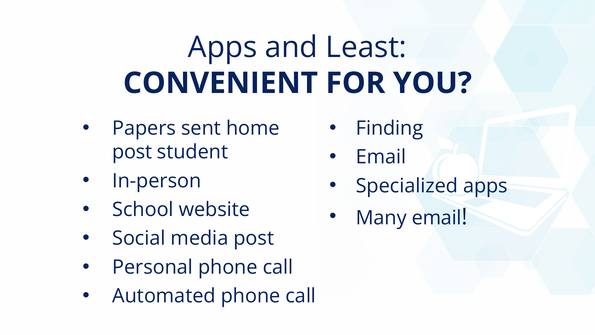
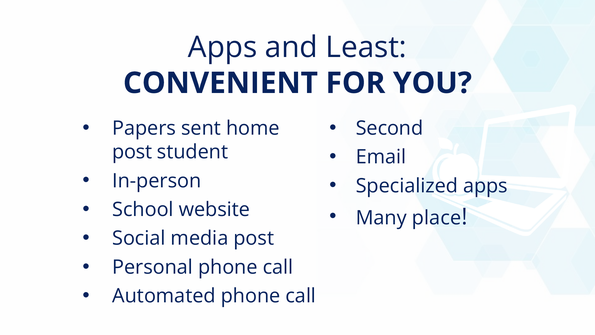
Finding: Finding -> Second (390, 128)
Many email: email -> place (437, 218)
